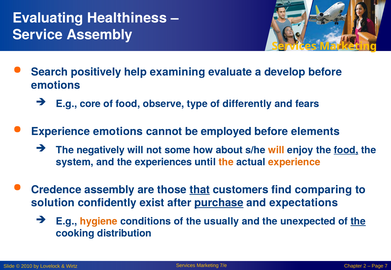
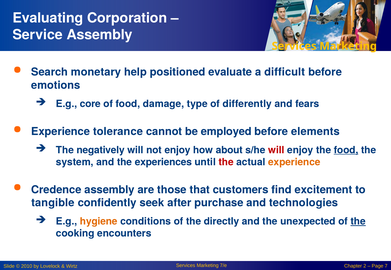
Healthiness: Healthiness -> Corporation (127, 18)
positively: positively -> monetary (96, 72)
examining: examining -> positioned (178, 72)
develop: develop -> difficult (285, 72)
observe: observe -> damage (163, 104)
Experience emotions: emotions -> tolerance (118, 132)
not some: some -> enjoy (177, 150)
will colour: orange -> red (276, 150)
the colour: orange -> red (226, 162)
that underline: present -> none (200, 190)
comparing: comparing -> excitement (324, 190)
solution: solution -> tangible (53, 203)
exist: exist -> seek (152, 203)
purchase underline: present -> none (219, 203)
expectations: expectations -> technologies (304, 203)
usually: usually -> directly (222, 222)
distribution: distribution -> encounters (124, 234)
